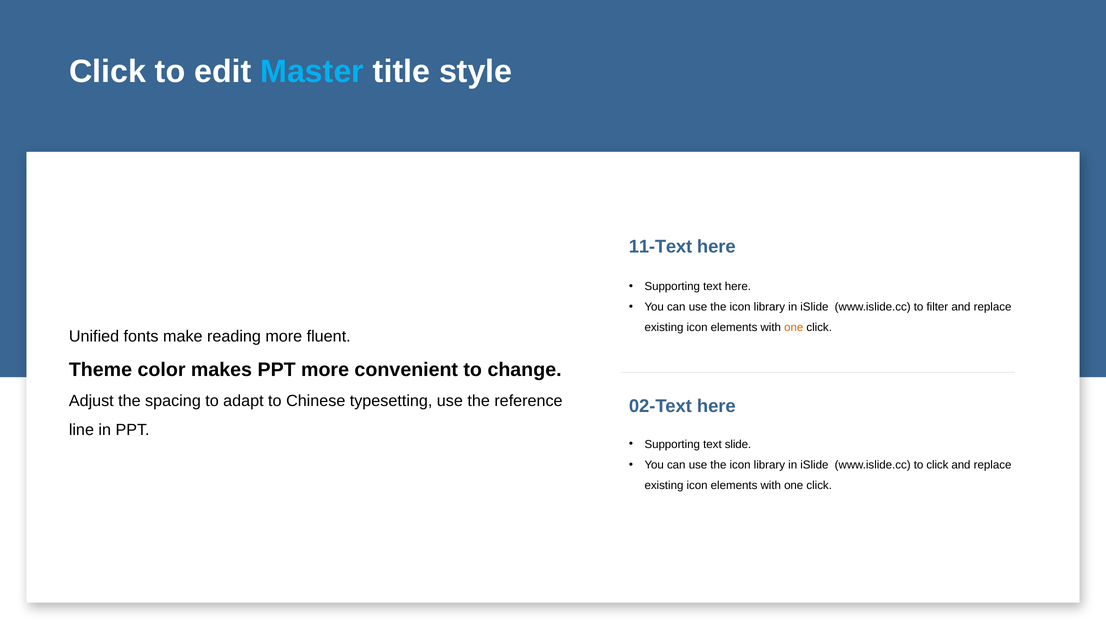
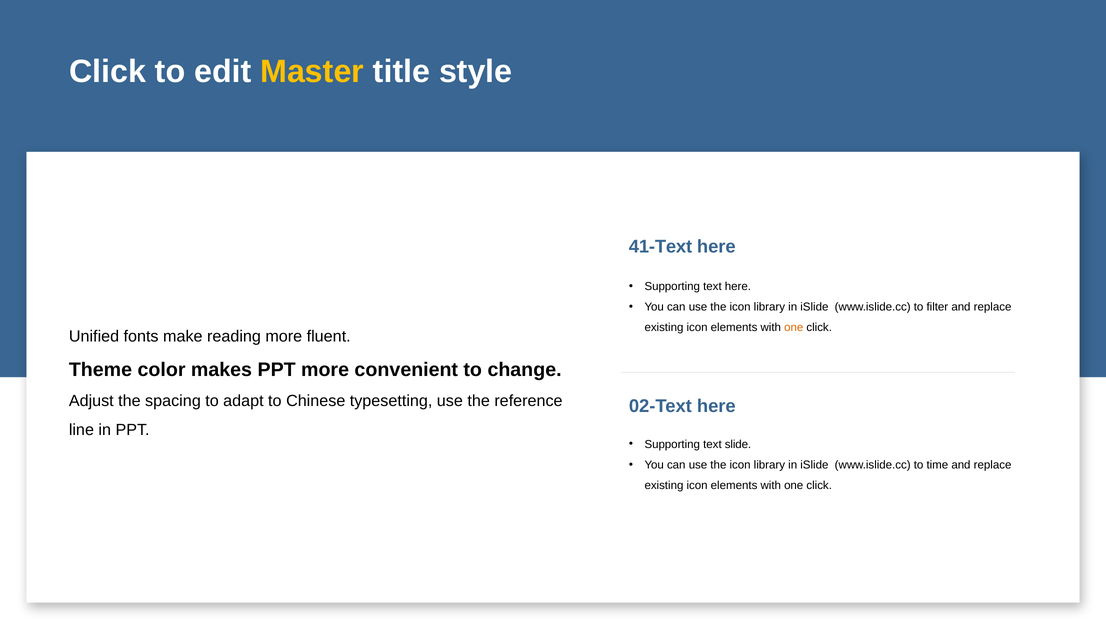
Master colour: light blue -> yellow (312, 72)
11-Text: 11-Text -> 41-Text (661, 247)
to click: click -> time (937, 465)
